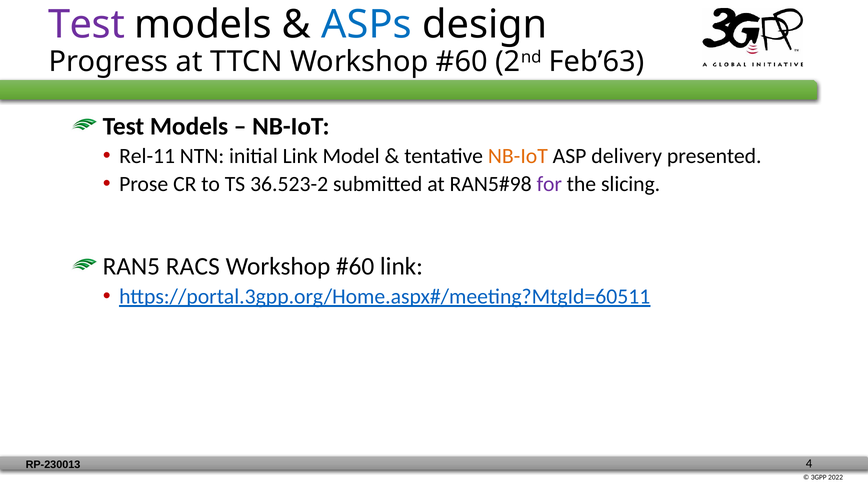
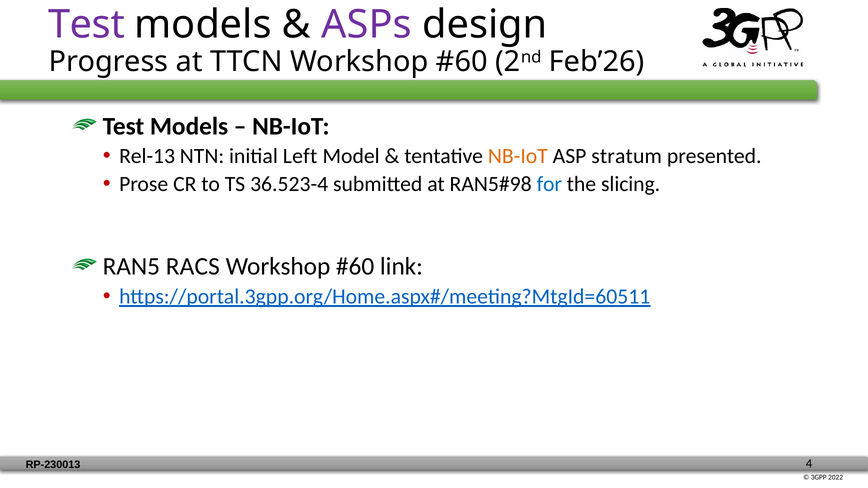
ASPs colour: blue -> purple (367, 25)
Feb’63: Feb’63 -> Feb’26 (597, 62)
Rel-11: Rel-11 -> Rel-13 (147, 156)
initial Link: Link -> Left (300, 156)
delivery: delivery -> stratum (627, 156)
36.523-2: 36.523-2 -> 36.523-4 (289, 184)
for colour: purple -> blue (549, 184)
